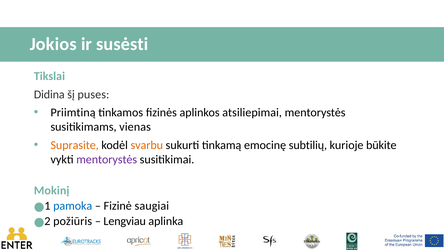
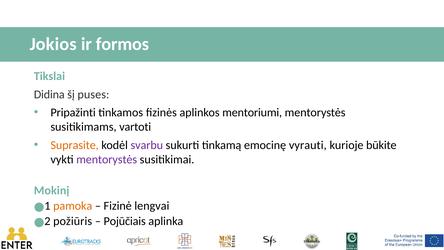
susėsti: susėsti -> formos (122, 44)
Priimtiną: Priimtiną -> Pripažinti (73, 112)
atsiliepimai: atsiliepimai -> mentoriumi (252, 112)
vienas: vienas -> vartoti (135, 127)
svarbu colour: orange -> purple (147, 145)
subtilių: subtilių -> vyrauti (308, 145)
pamoka colour: blue -> orange (73, 206)
saugiai: saugiai -> lengvai (152, 206)
Lengviau: Lengviau -> Pojūčiais (125, 221)
